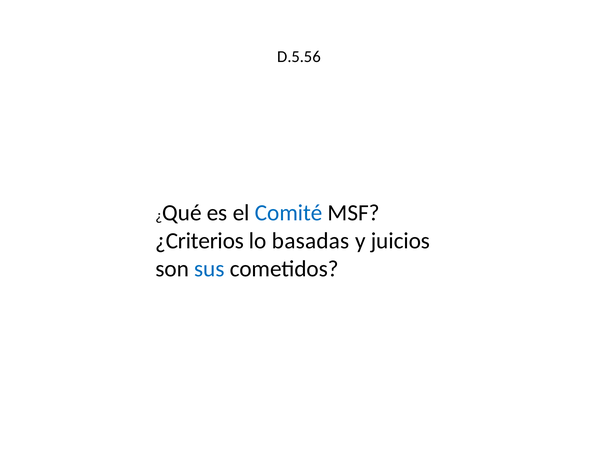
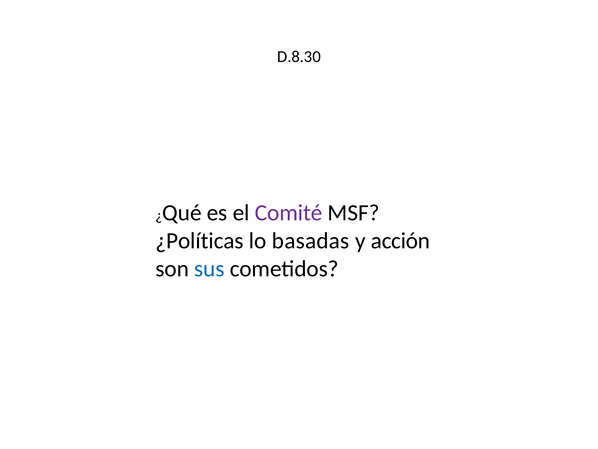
D.5.56: D.5.56 -> D.8.30 (299, 57)
Comité colour: blue -> purple (289, 213)
¿Criterios: ¿Criterios -> ¿Políticas (199, 240)
juicios: juicios -> acción (400, 240)
